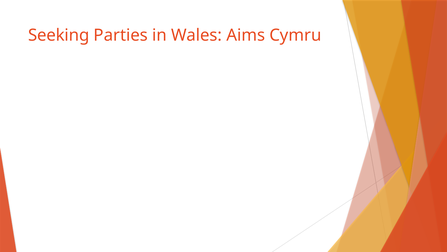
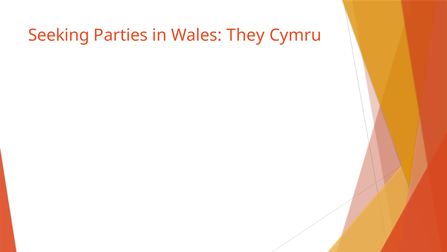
Aims: Aims -> They (246, 35)
